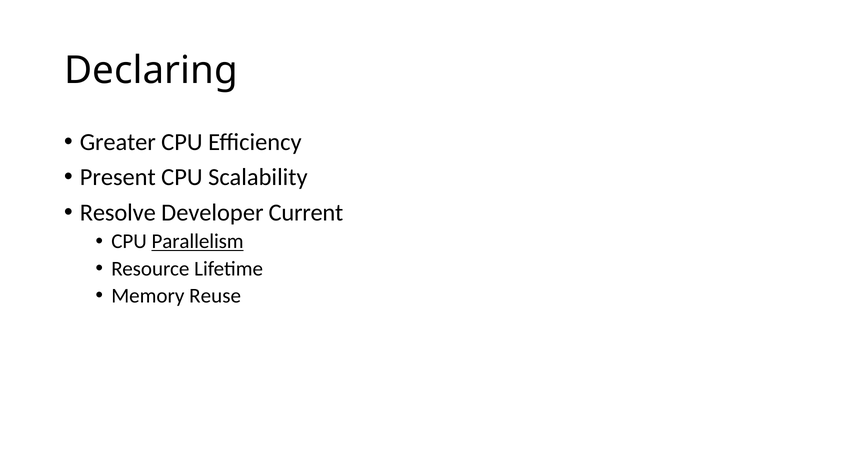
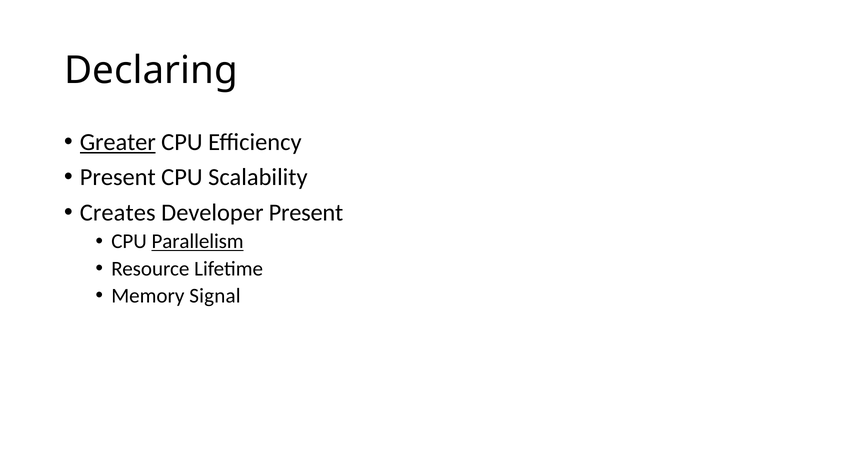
Greater underline: none -> present (118, 142)
Resolve: Resolve -> Creates (118, 213)
Developer Current: Current -> Present (306, 213)
Reuse: Reuse -> Signal (215, 296)
